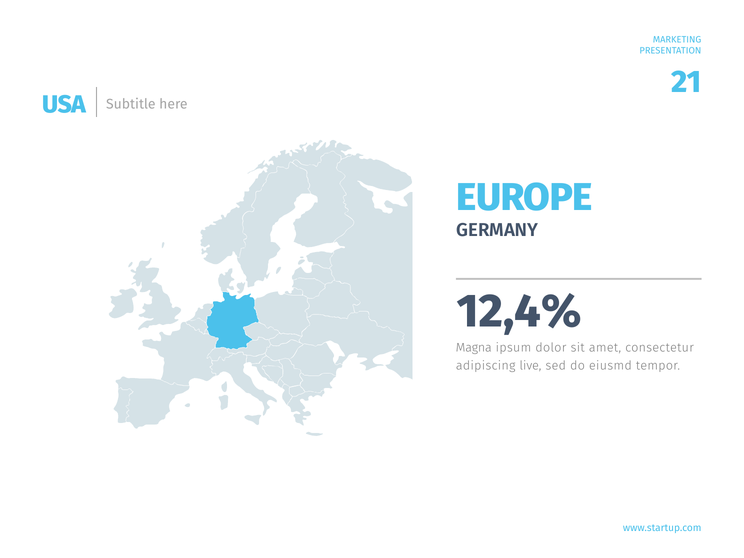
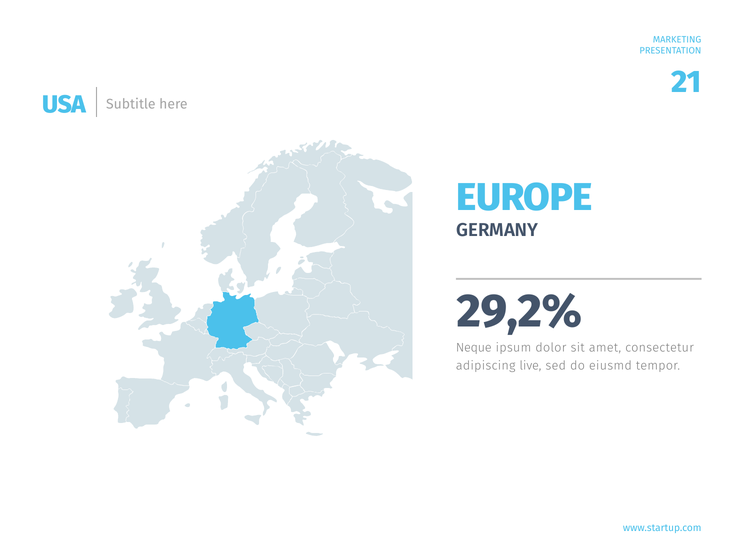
12,4%: 12,4% -> 29,2% (519, 311)
Magna: Magna -> Neque (474, 348)
